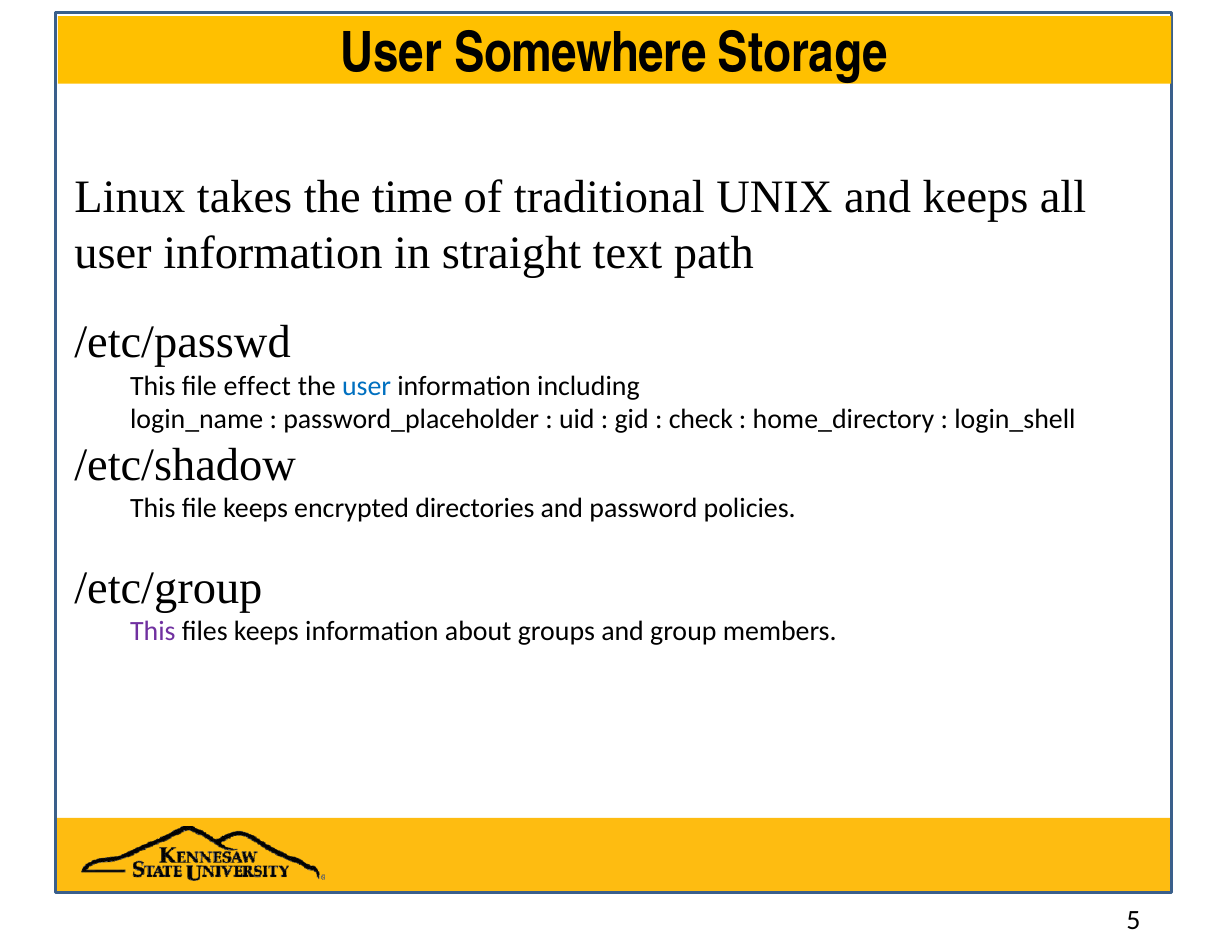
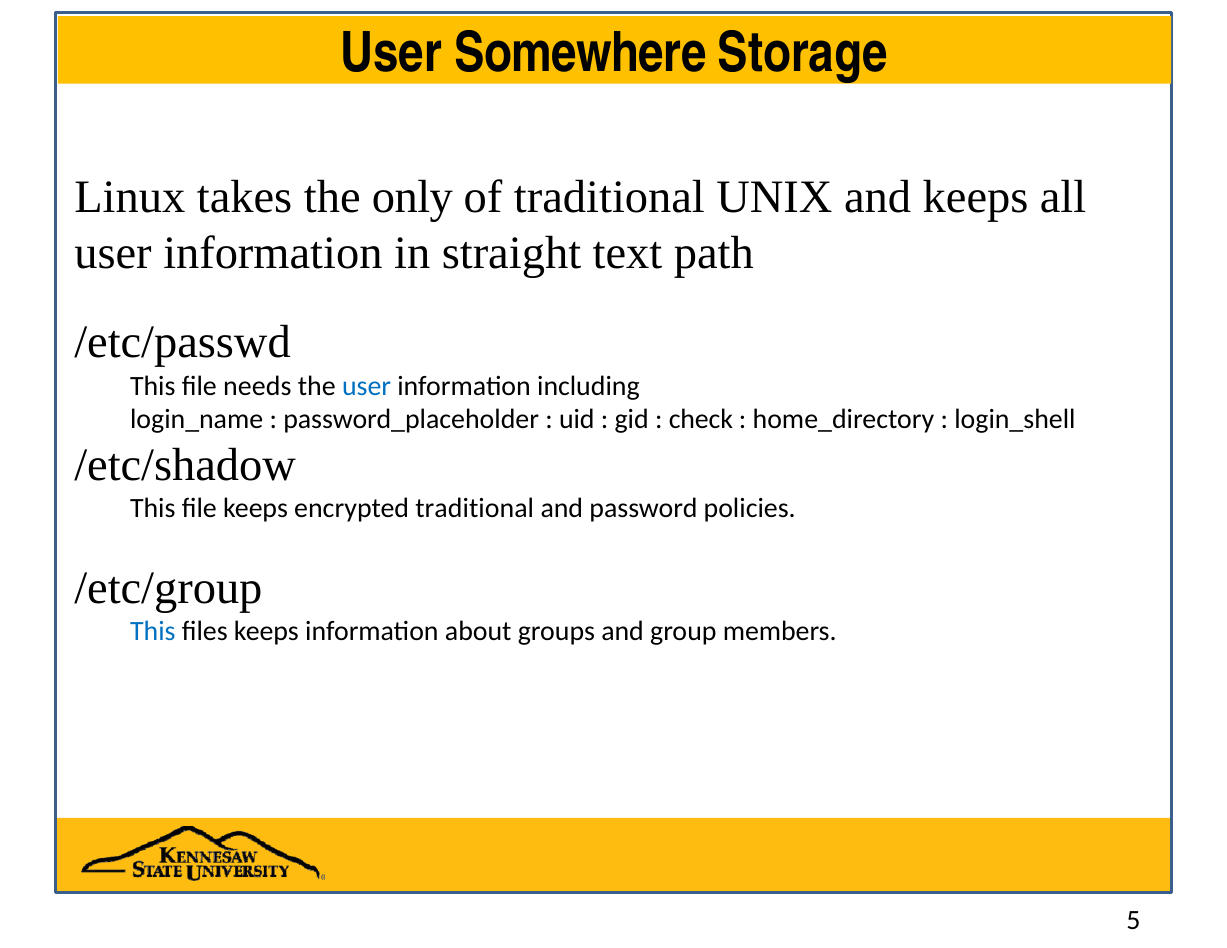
time: time -> only (412, 198)
effect: effect -> needs (257, 386)
encrypted directories: directories -> traditional (475, 509)
This colour: purple -> blue (153, 631)
